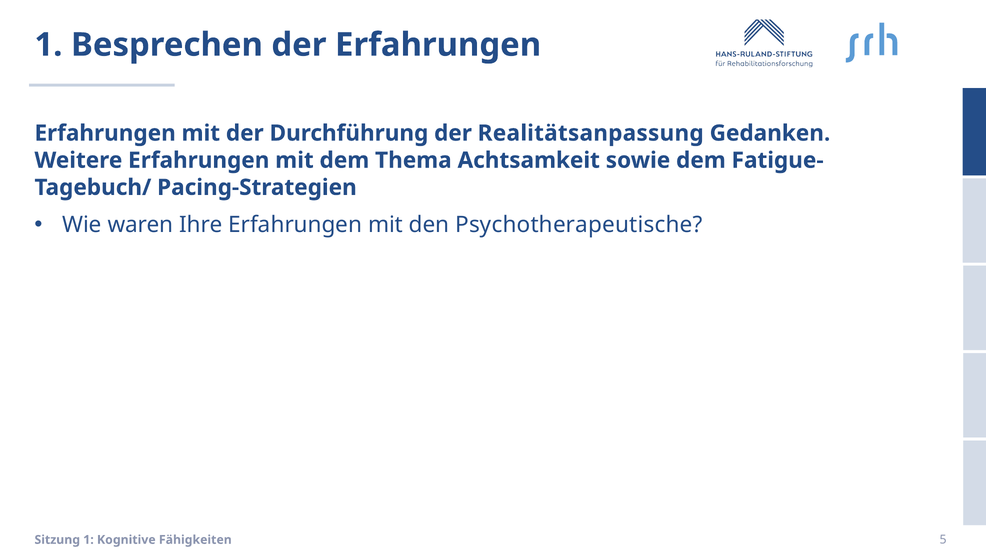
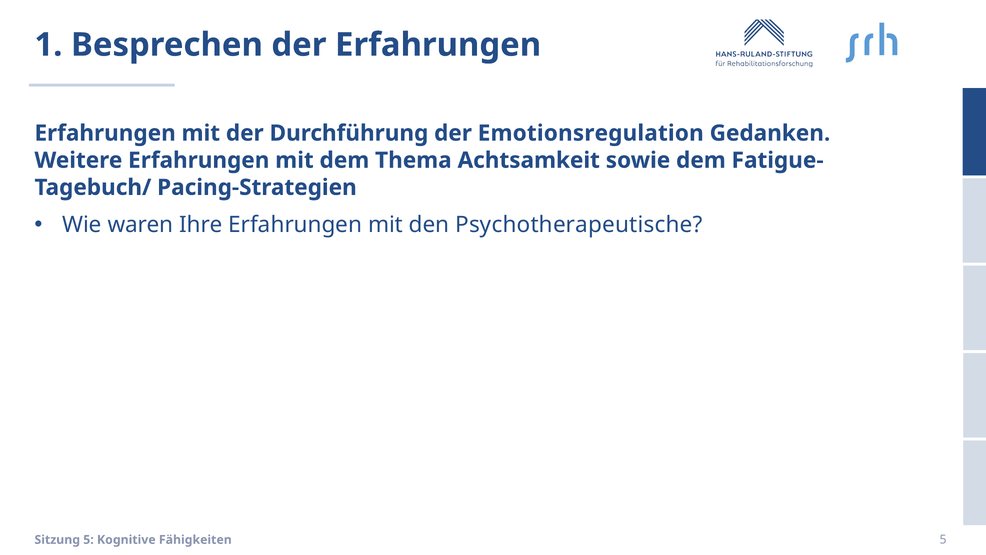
Realitätsanpassung: Realitätsanpassung -> Emotionsregulation (591, 133)
Sitzung 1: 1 -> 5 (88, 539)
